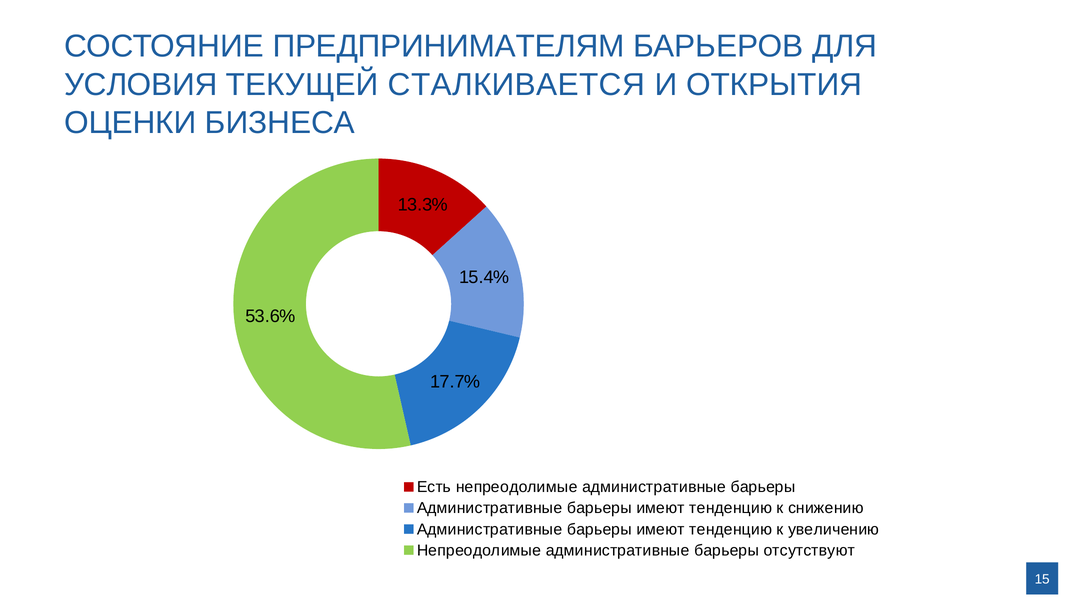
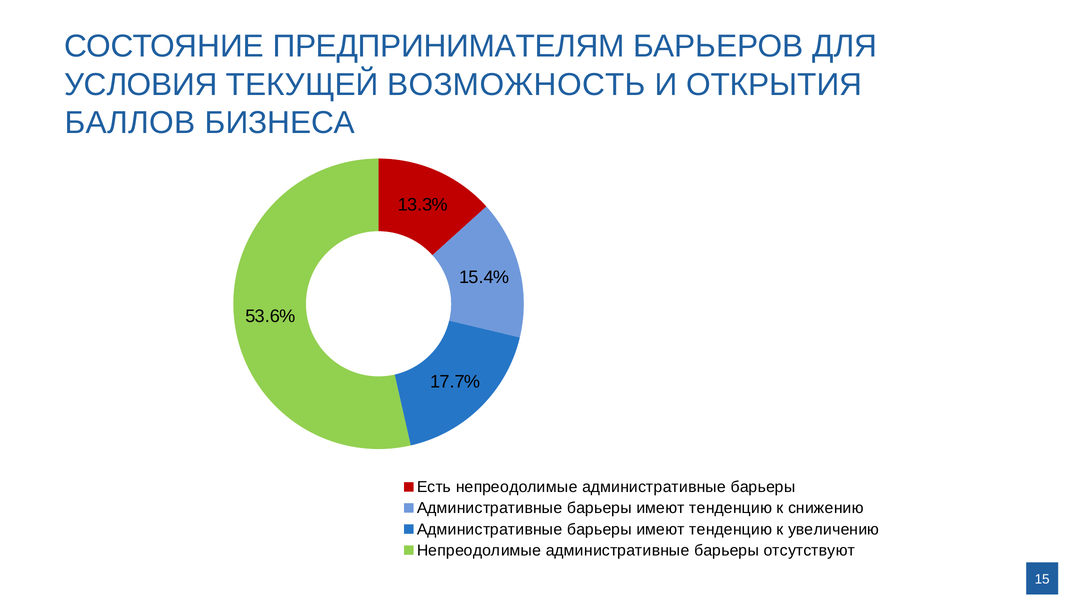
СТАЛКИВАЕТСЯ: СТАЛКИВАЕТСЯ -> ВОЗМОЖНОСТЬ (516, 85)
ОЦЕНКИ: ОЦЕНКИ -> БАЛЛОВ (130, 123)
